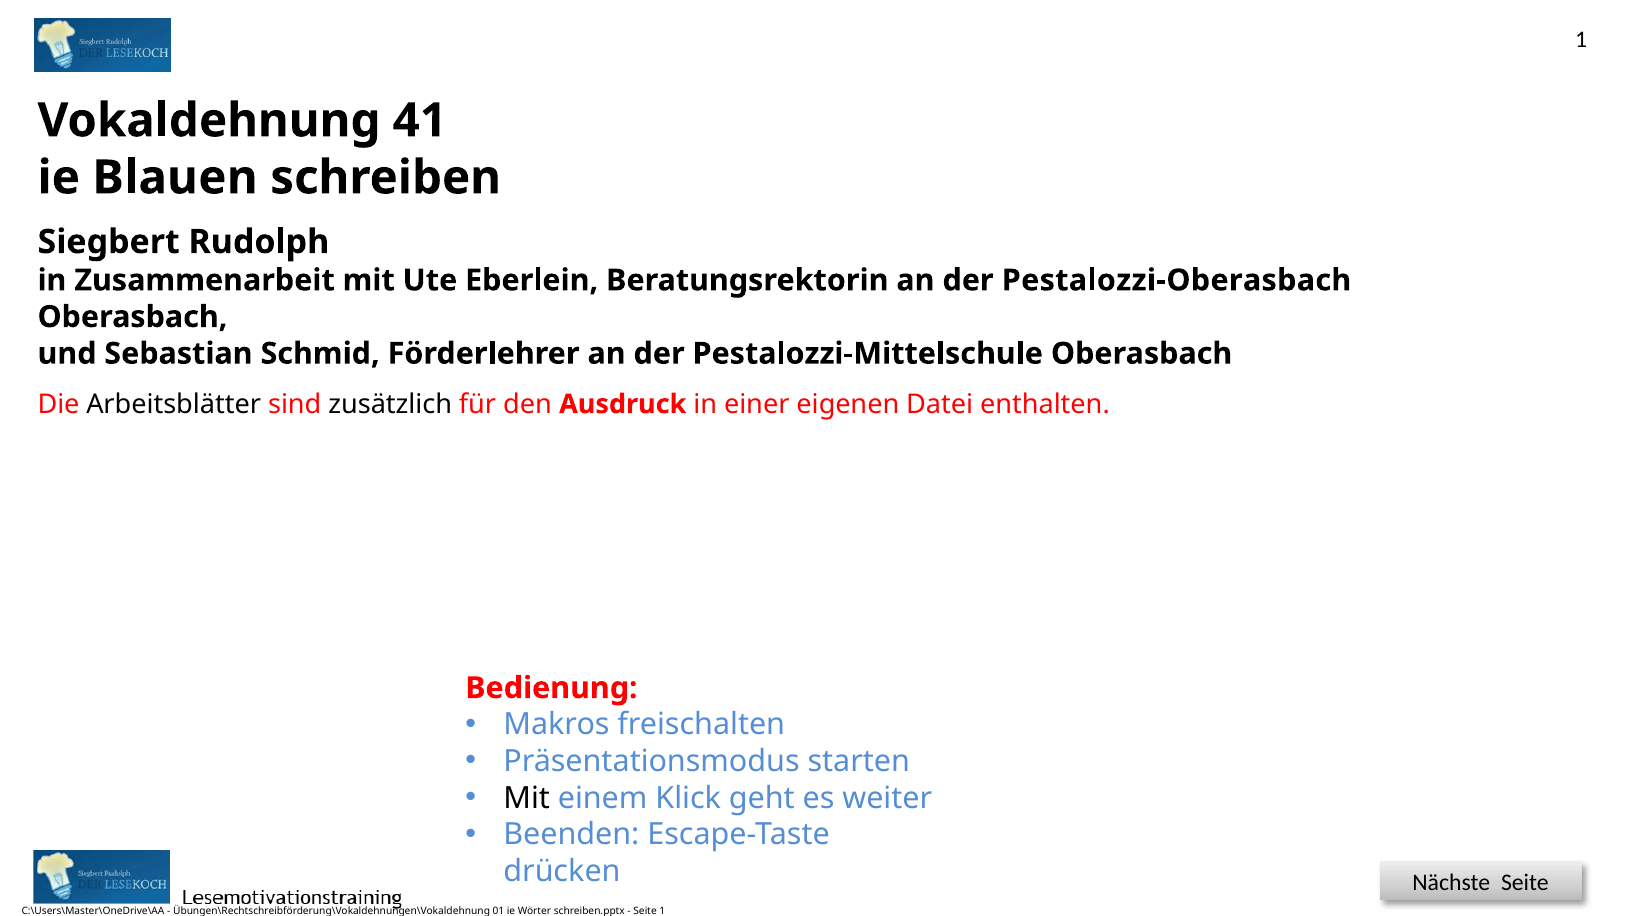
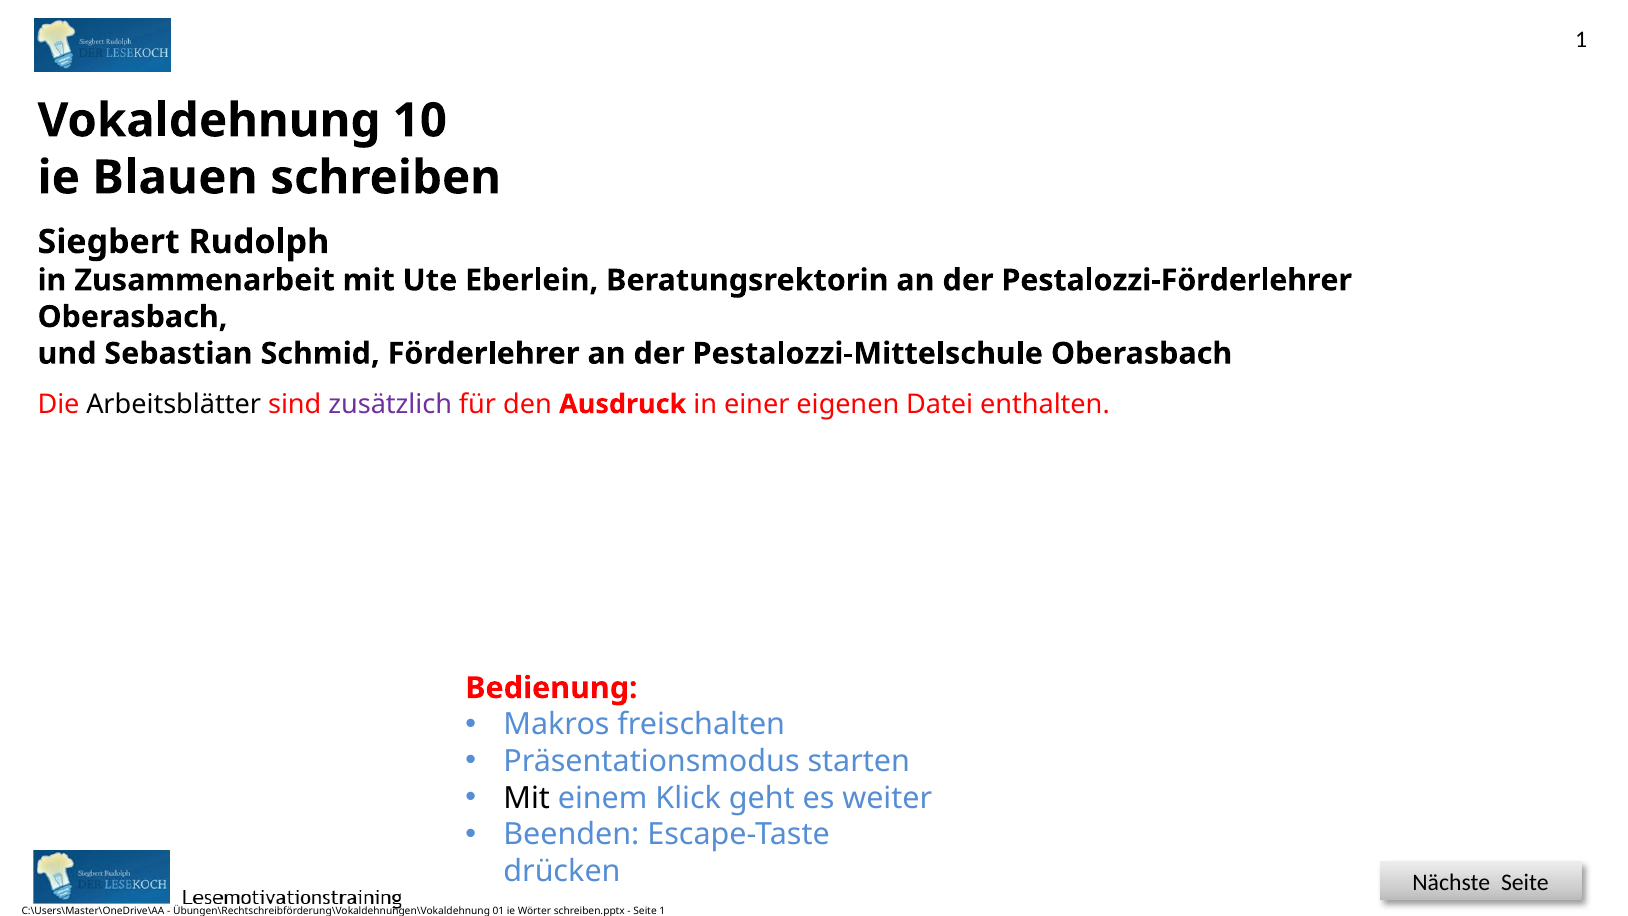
41: 41 -> 10 (420, 121)
Pestalozzi-Oberasbach: Pestalozzi-Oberasbach -> Pestalozzi-Förderlehrer (1177, 280)
zusätzlich colour: black -> purple (390, 404)
